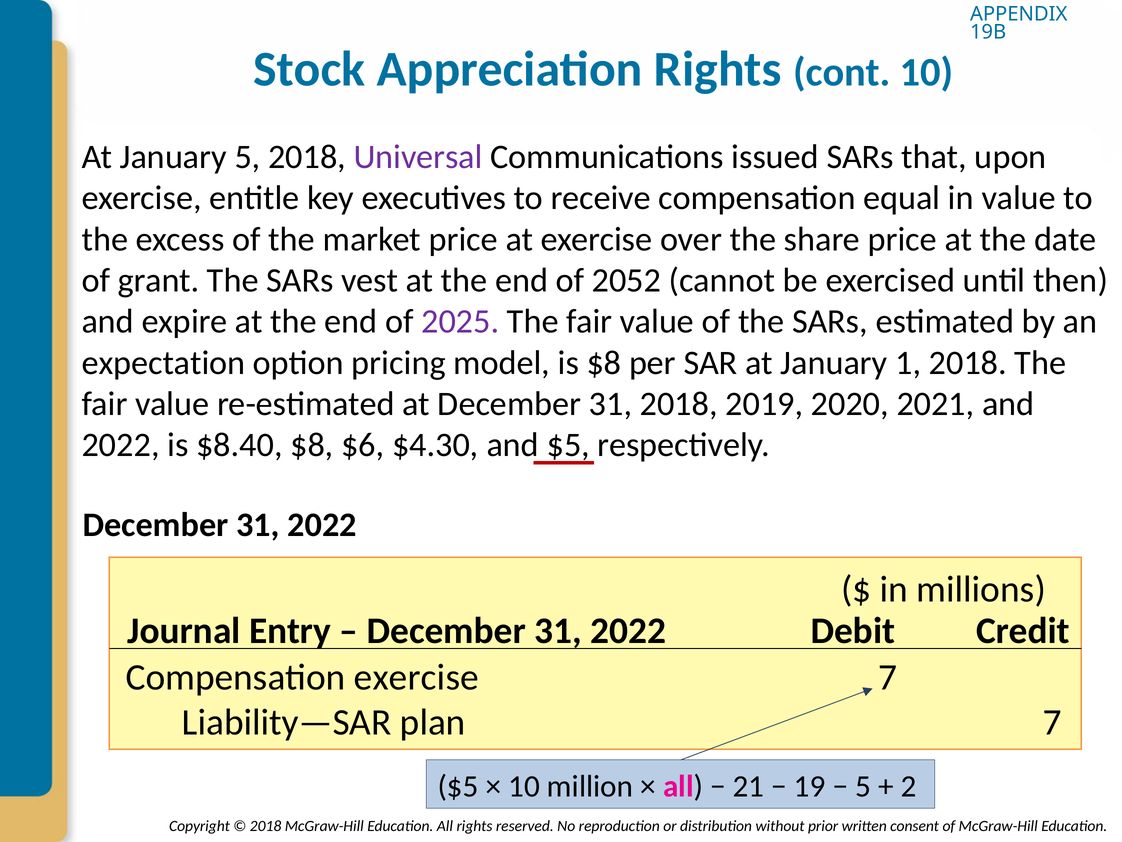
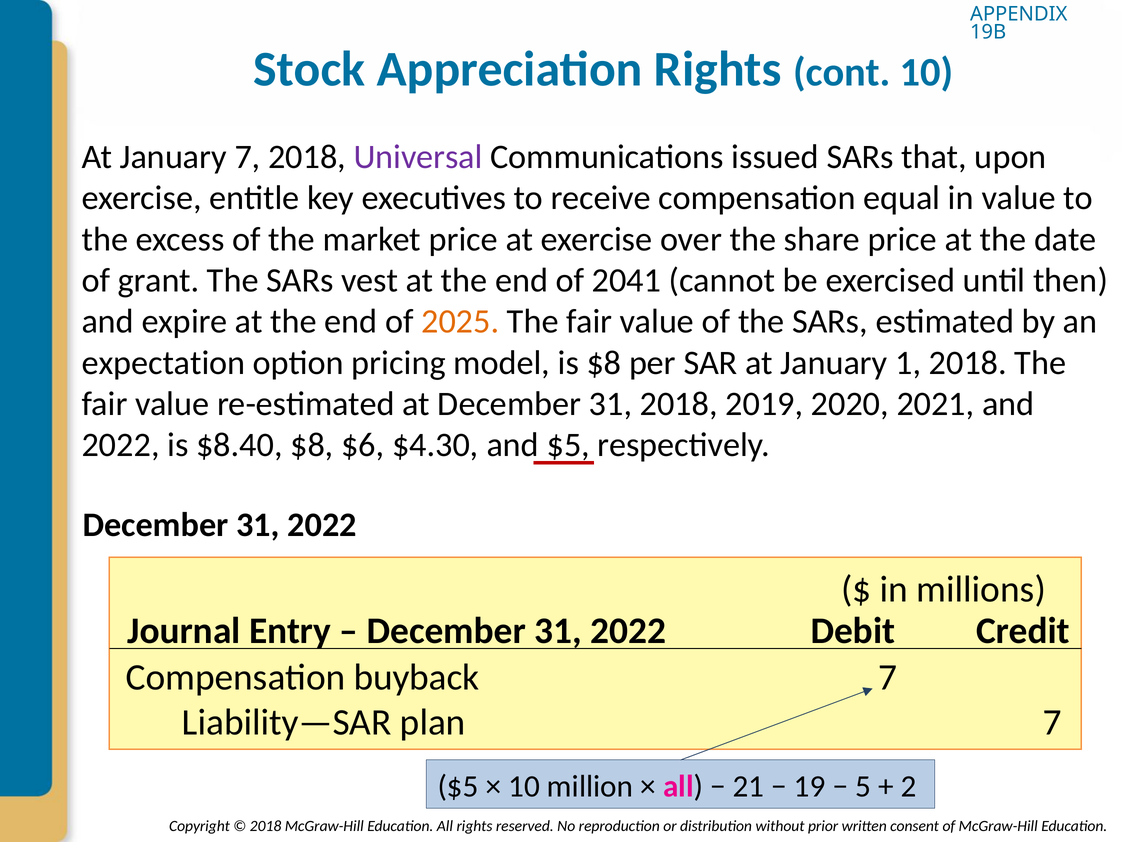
January 5: 5 -> 7 (247, 157)
2052: 2052 -> 2041 (626, 280)
2025 colour: purple -> orange (460, 321)
Compensation exercise: exercise -> buyback (417, 677)
